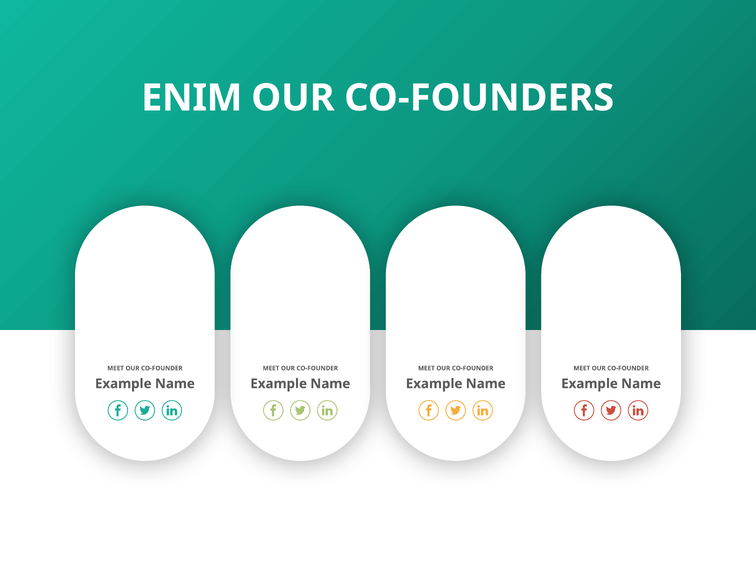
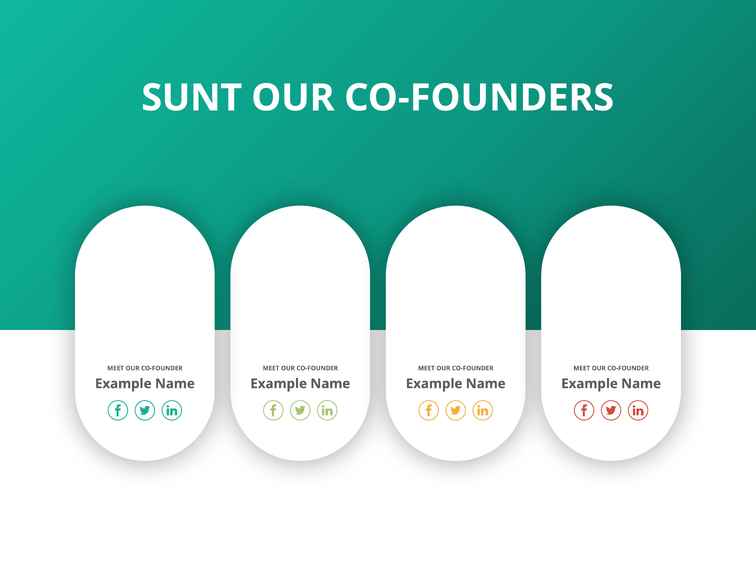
ENIM: ENIM -> SUNT (192, 98)
